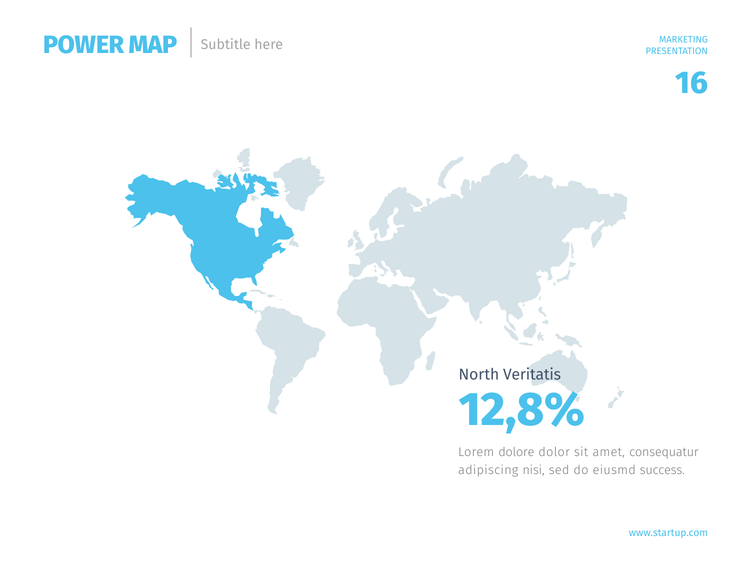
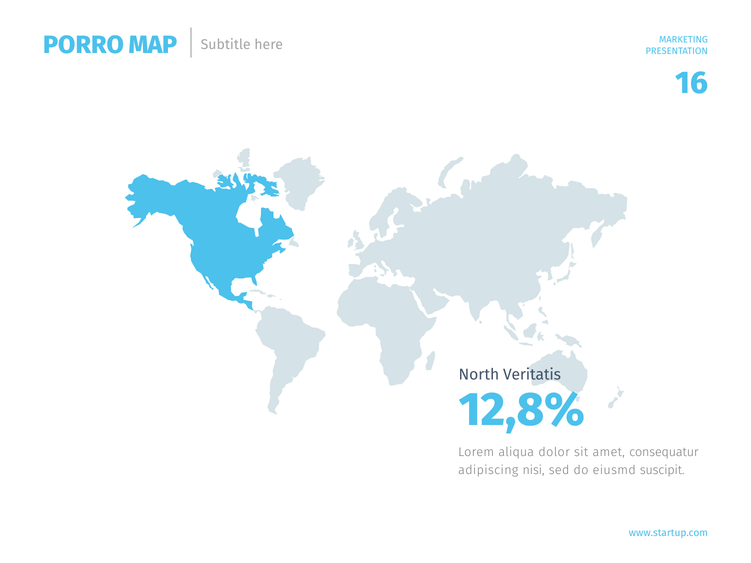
POWER: POWER -> PORRO (84, 45)
dolore: dolore -> aliqua (516, 452)
success: success -> suscipit (662, 470)
